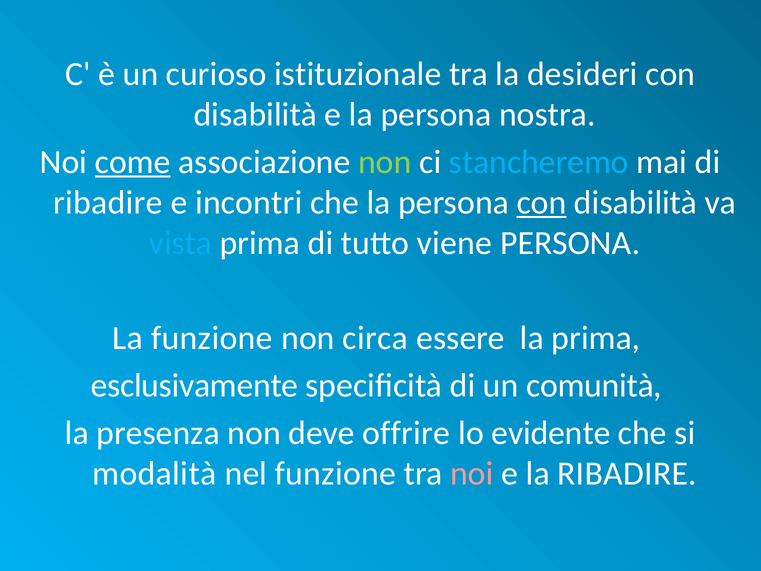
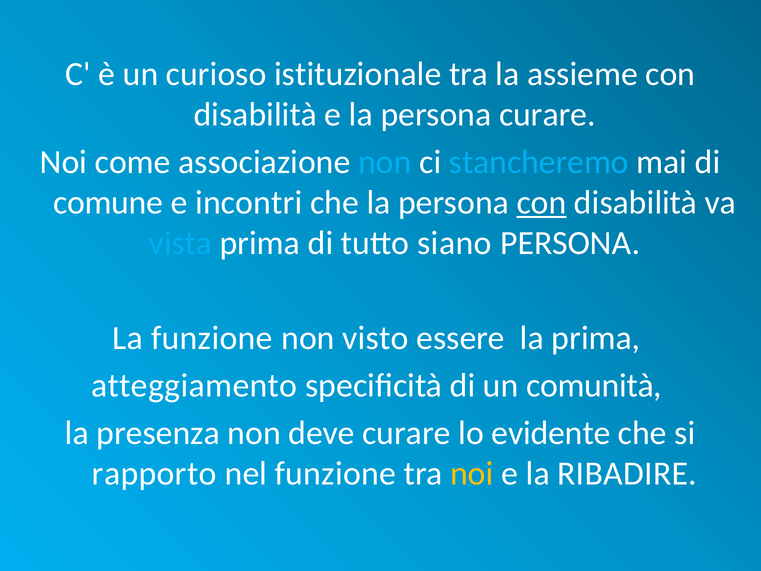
desideri: desideri -> assieme (582, 74)
persona nostra: nostra -> curare (547, 115)
come underline: present -> none (133, 162)
non colour: light green -> light blue (385, 162)
ribadire: ribadire -> comune (108, 203)
viene: viene -> siano (454, 243)
circa: circa -> visto (375, 338)
esclusivamente: esclusivamente -> atteggiamento (194, 385)
deve offrire: offrire -> curare (406, 433)
modalità: modalità -> rapporto (154, 473)
noi colour: pink -> yellow (472, 473)
